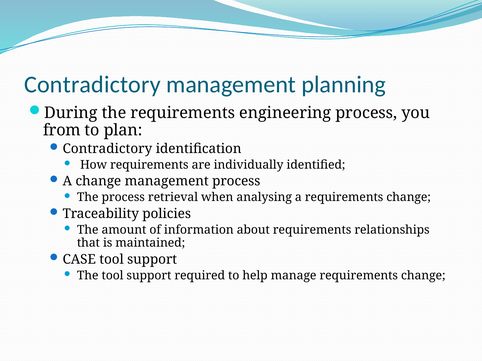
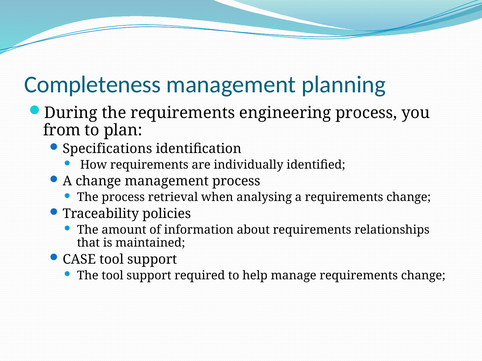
Contradictory: Contradictory -> Completeness (93, 85)
Contradictory: Contradictory -> Specifications (107, 149)
